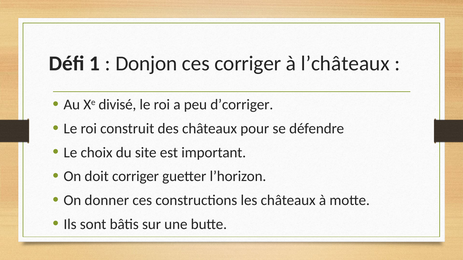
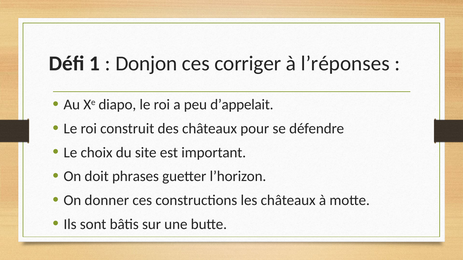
l’châteaux: l’châteaux -> l’réponses (345, 64)
divisé: divisé -> diapo (117, 105)
d’corriger: d’corriger -> d’appelait (242, 105)
doit corriger: corriger -> phrases (135, 177)
